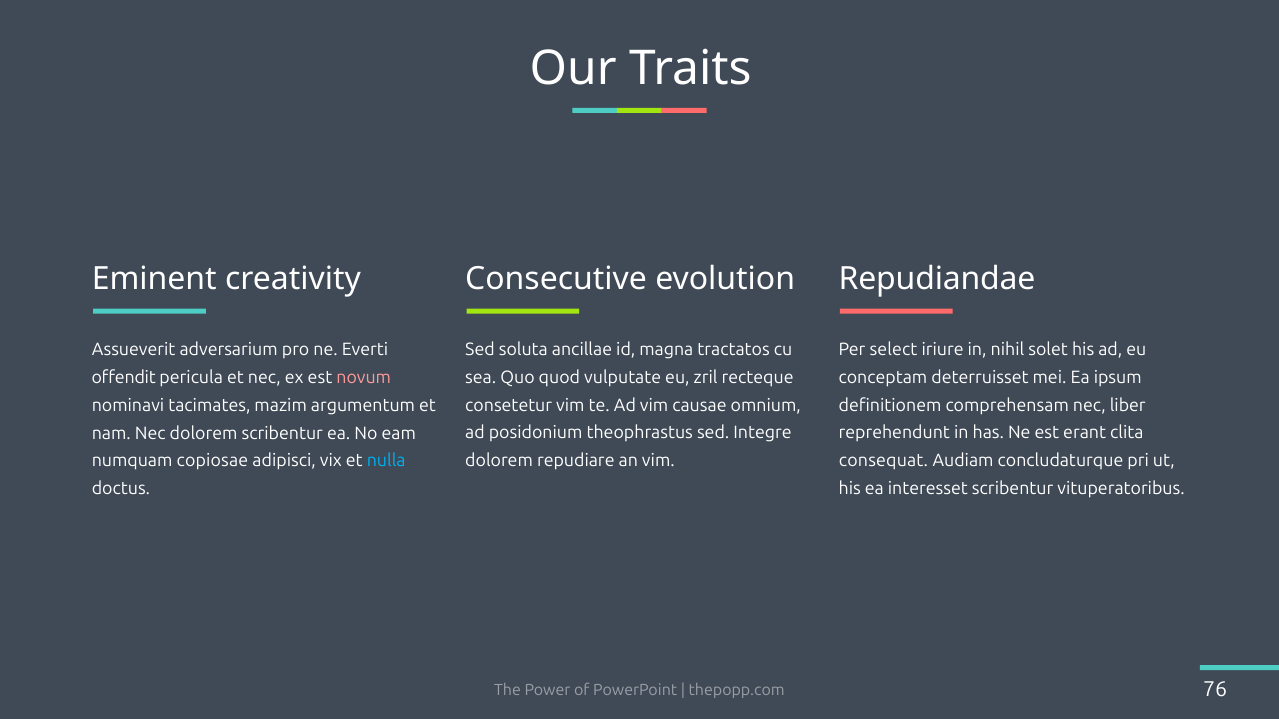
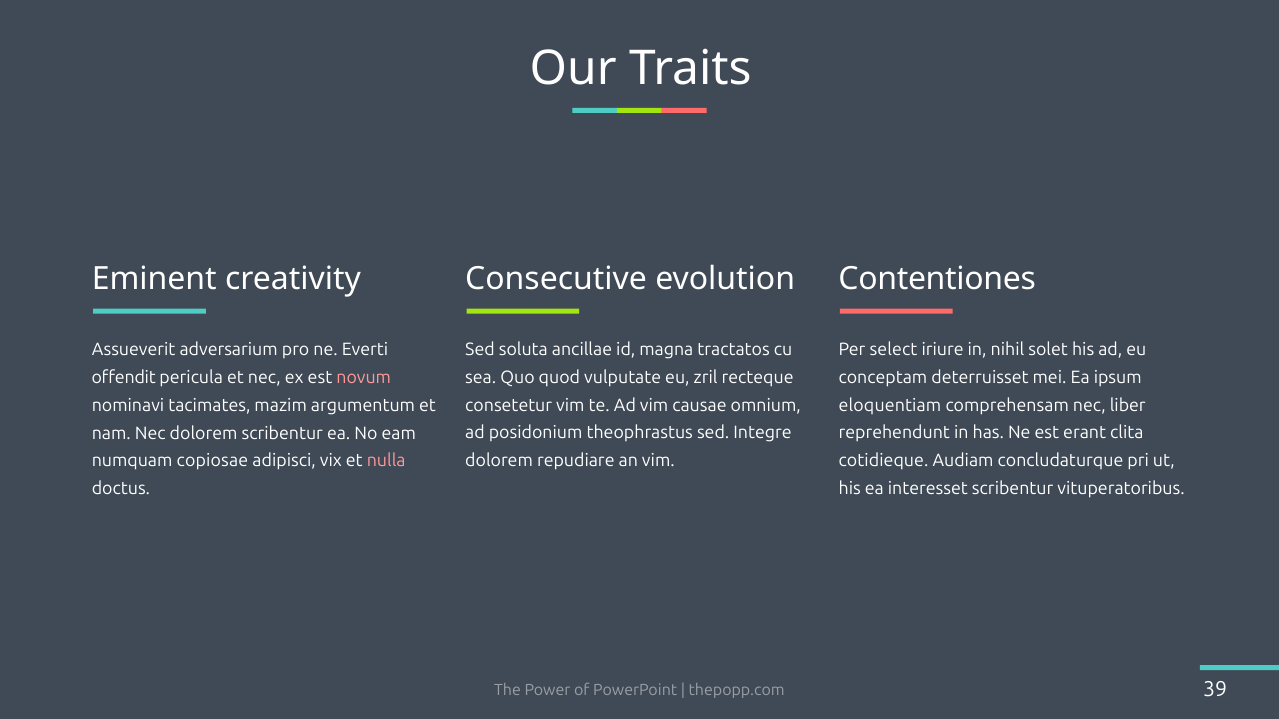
Repudiandae: Repudiandae -> Contentiones (937, 279)
definitionem: definitionem -> eloquentiam (890, 406)
consequat: consequat -> cotidieque (884, 461)
nulla colour: light blue -> pink (386, 461)
76: 76 -> 39 (1215, 690)
